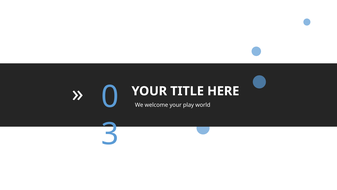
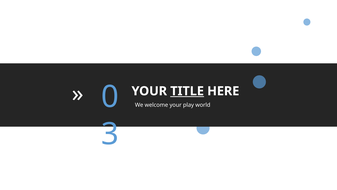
TITLE underline: none -> present (187, 91)
